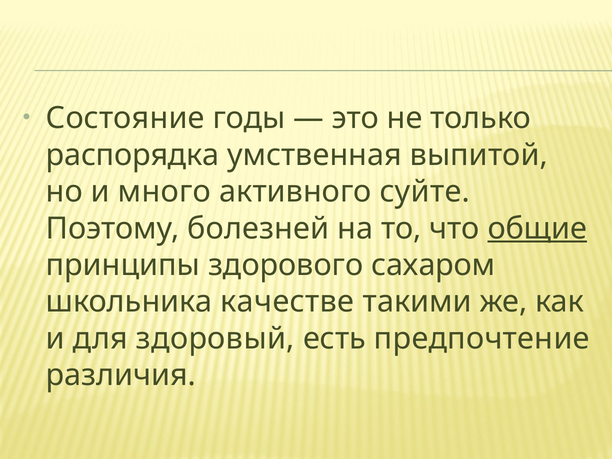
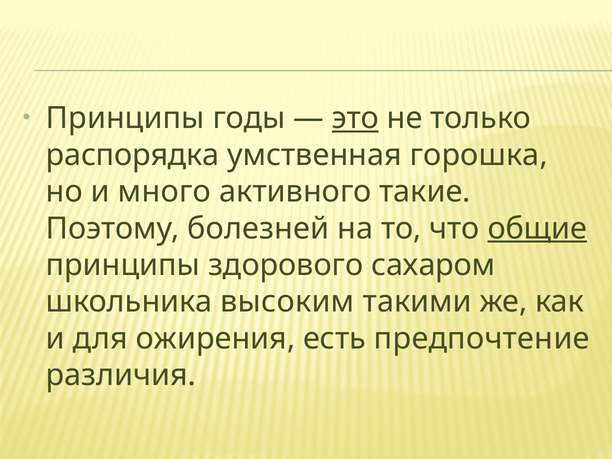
Состояние: Состояние -> Принципы (125, 118)
это underline: none -> present (355, 118)
выпитой: выпитой -> горошка (479, 155)
суйте: суйте -> такие (425, 192)
качестве: качестве -> высоким (287, 302)
здоровый: здоровый -> ожирения (215, 339)
